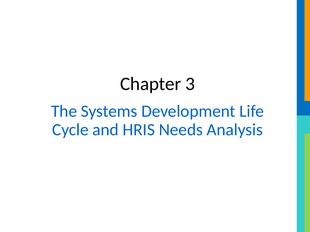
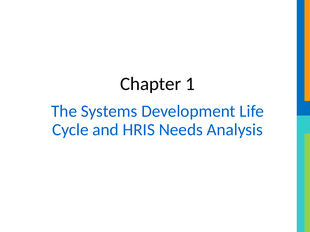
3: 3 -> 1 (190, 84)
